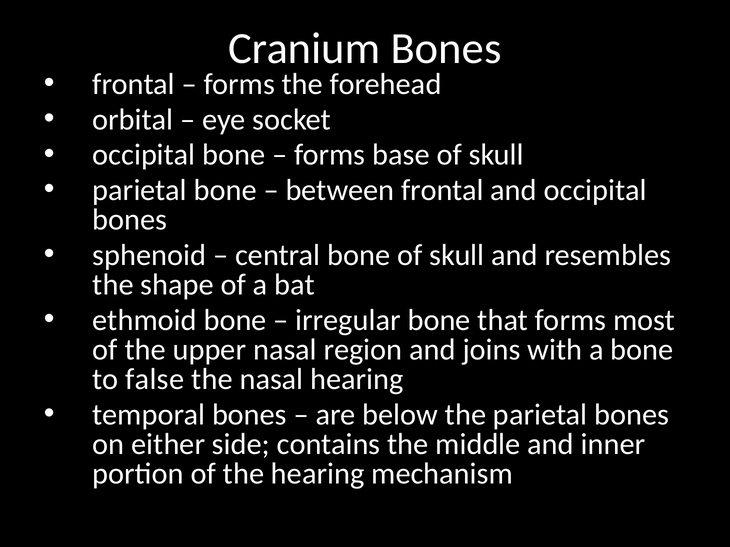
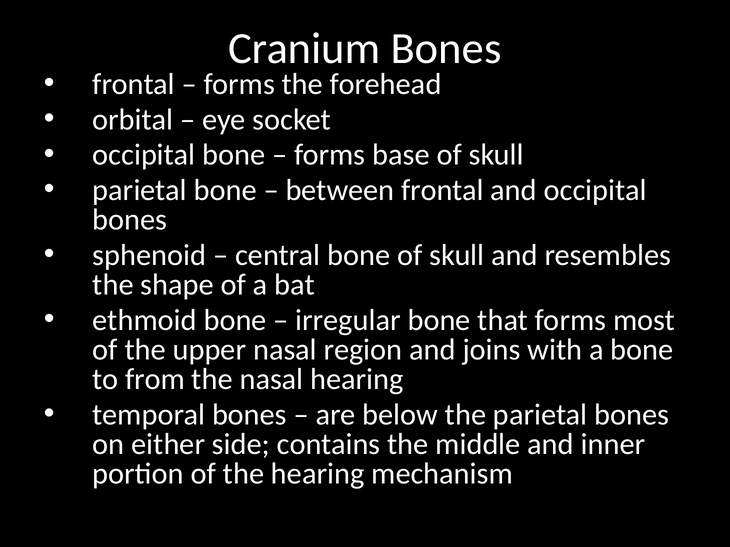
false: false -> from (155, 380)
